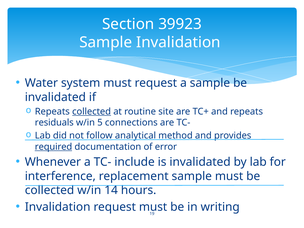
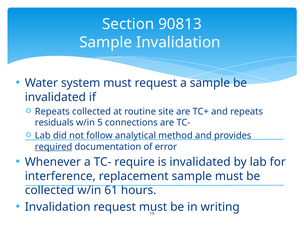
39923: 39923 -> 90813 (180, 24)
collected underline: present -> none (92, 111)
include: include -> require (135, 162)
14: 14 -> 61 (111, 190)
